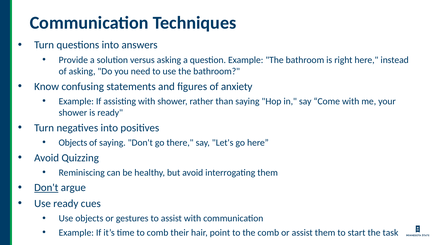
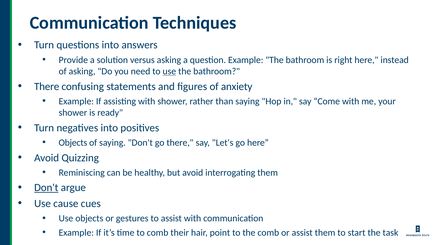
use underline: none -> present (169, 71)
Know: Know -> There (47, 86)
Use ready: ready -> cause (66, 203)
